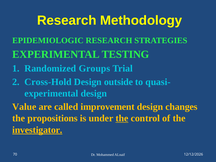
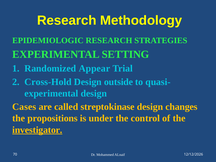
TESTING: TESTING -> SETTING (125, 54)
Groups: Groups -> Appear (94, 68)
Value: Value -> Cases (24, 107)
improvement: improvement -> streptokinase (108, 107)
the underline: present -> none (122, 118)
